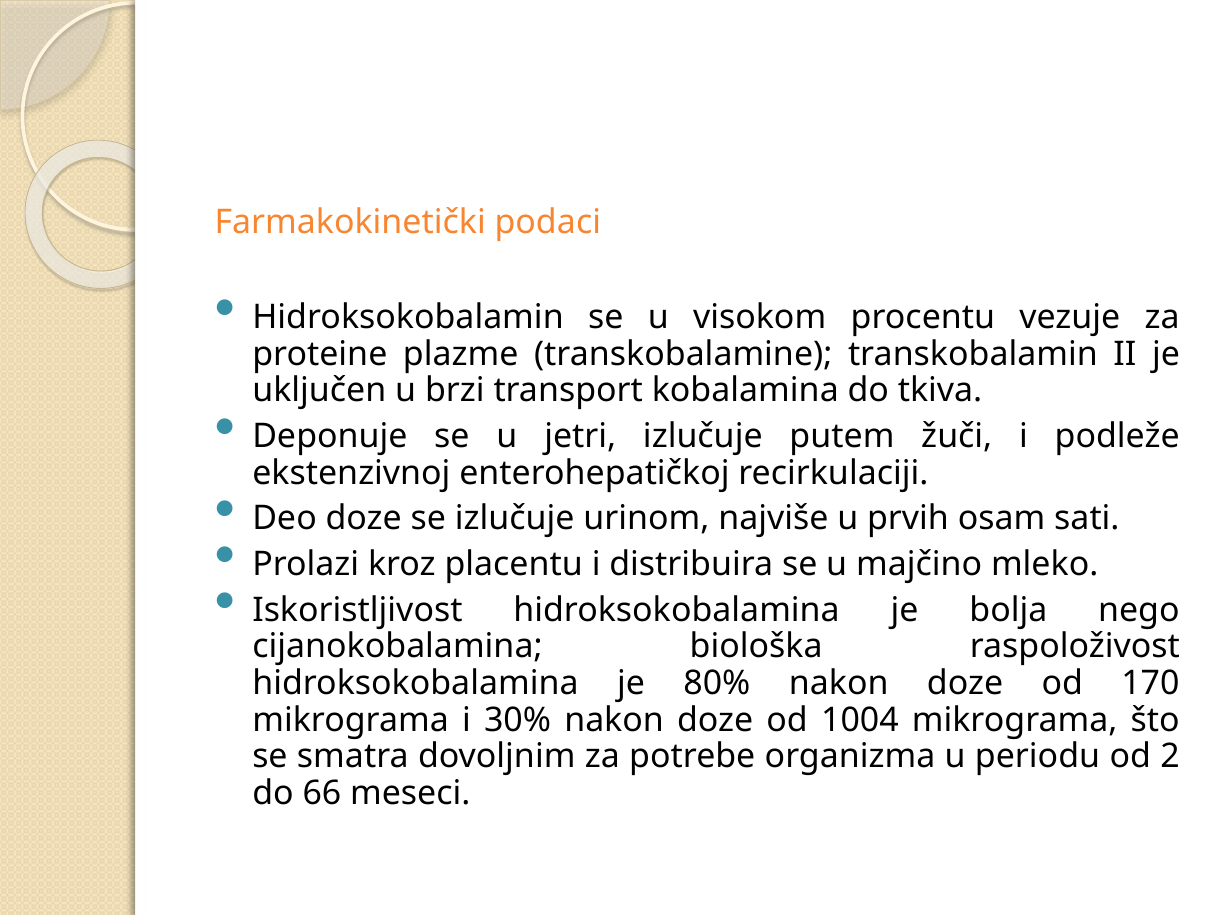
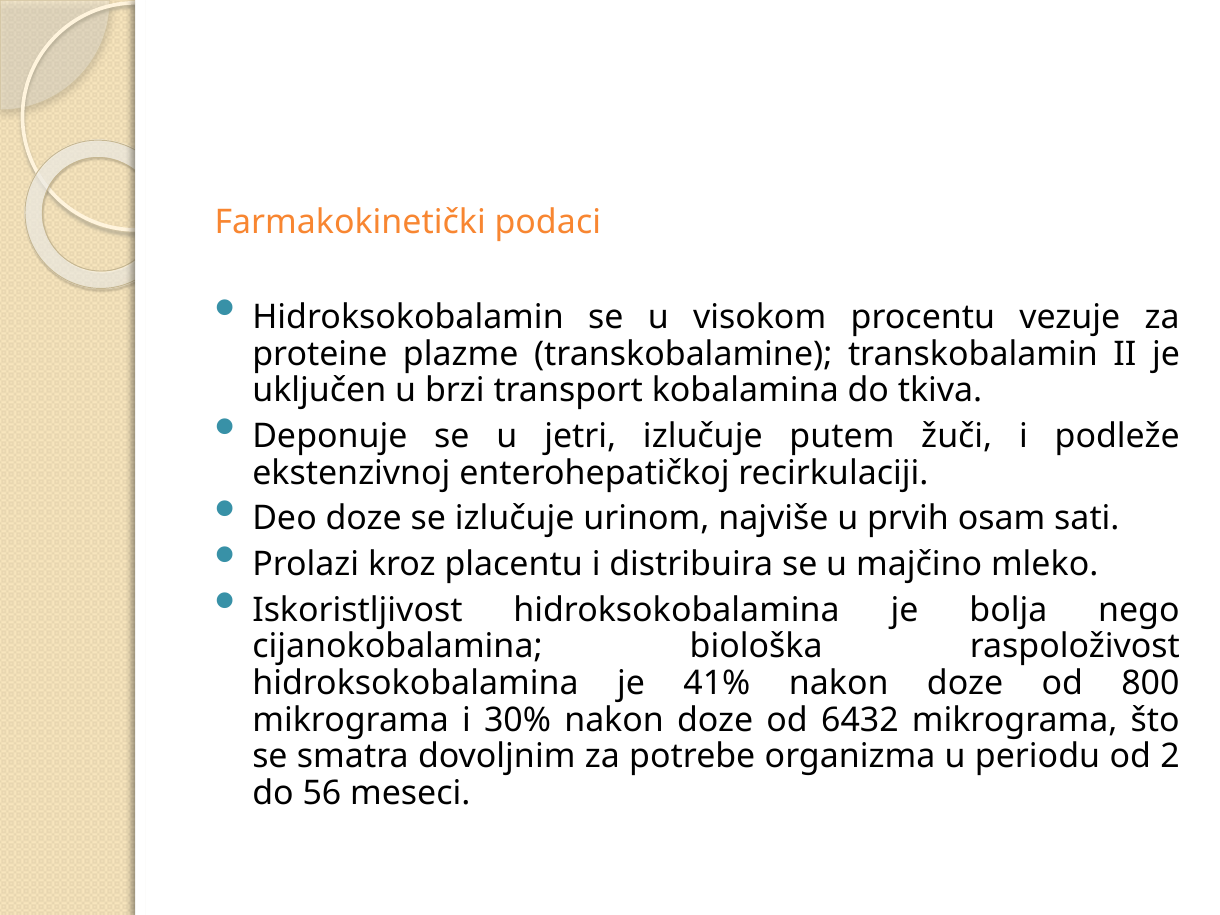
80%: 80% -> 41% (717, 683)
170: 170 -> 800 (1150, 683)
1004: 1004 -> 6432 (860, 720)
66: 66 -> 56 (322, 793)
